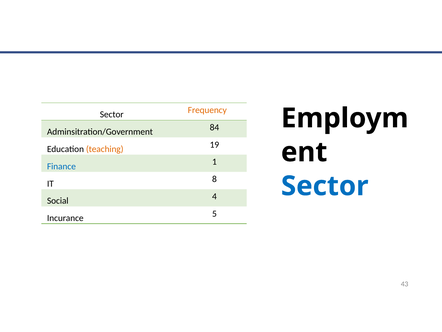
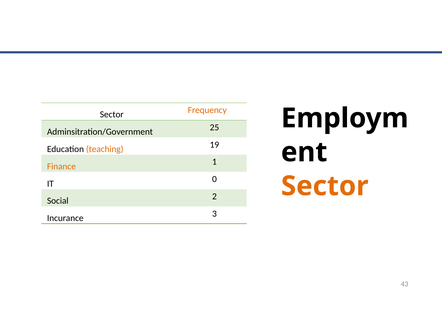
84: 84 -> 25 (214, 127)
Finance colour: blue -> orange (61, 166)
8: 8 -> 0 (214, 179)
Sector colour: blue -> orange (325, 186)
4: 4 -> 2 (214, 196)
5: 5 -> 3 (214, 213)
